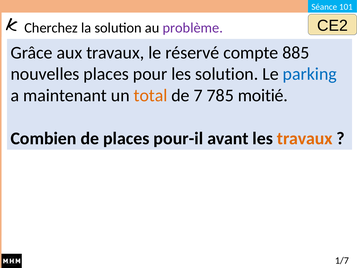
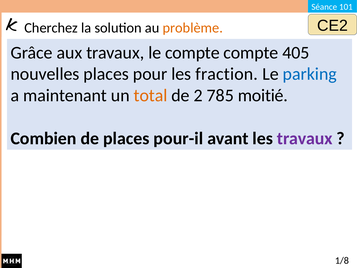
problème colour: purple -> orange (193, 28)
le réservé: réservé -> compte (192, 53)
885: 885 -> 405 (296, 53)
les solution: solution -> fraction (227, 74)
7: 7 -> 2 (198, 95)
travaux colour: orange -> purple (305, 138)
1/7: 1/7 -> 1/8 (342, 260)
